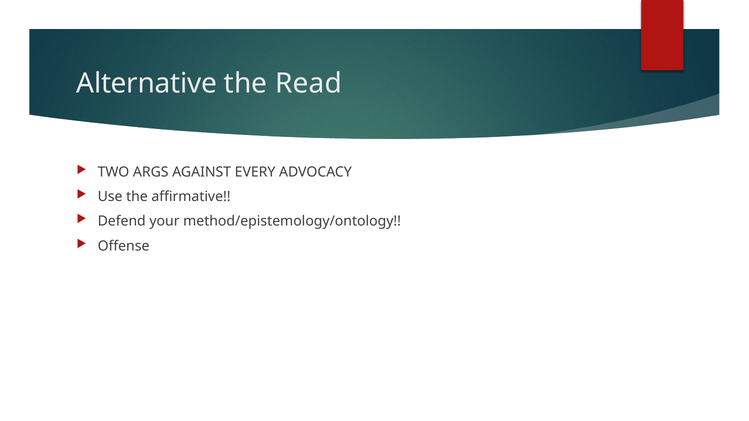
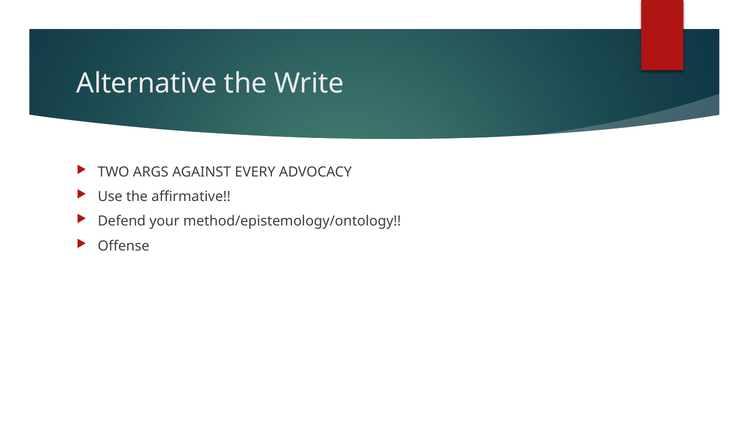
Read: Read -> Write (309, 83)
